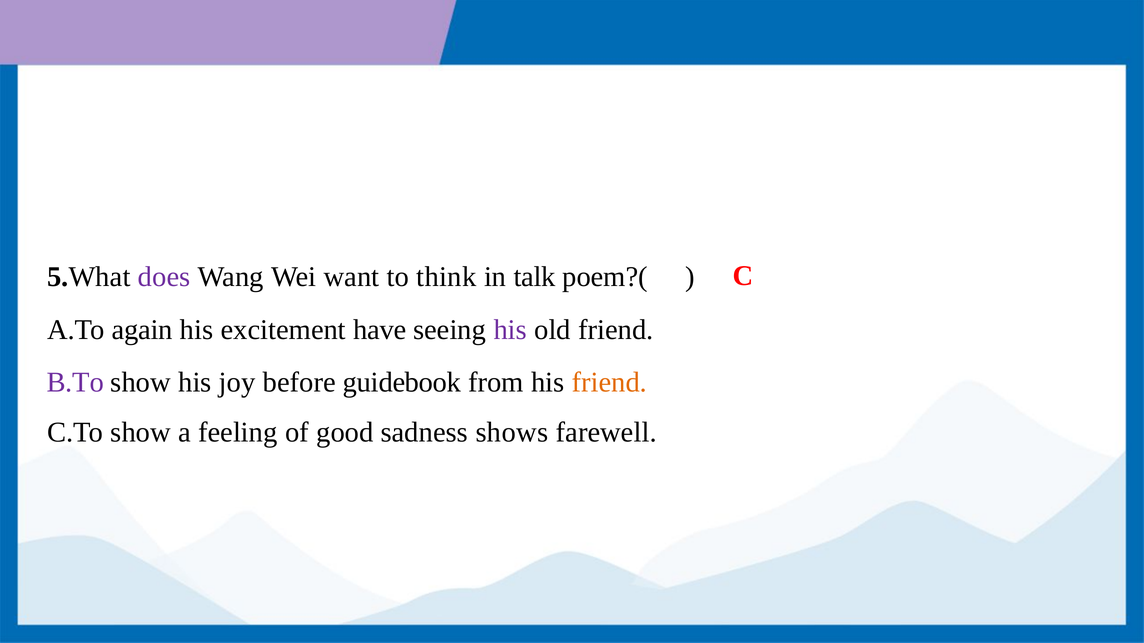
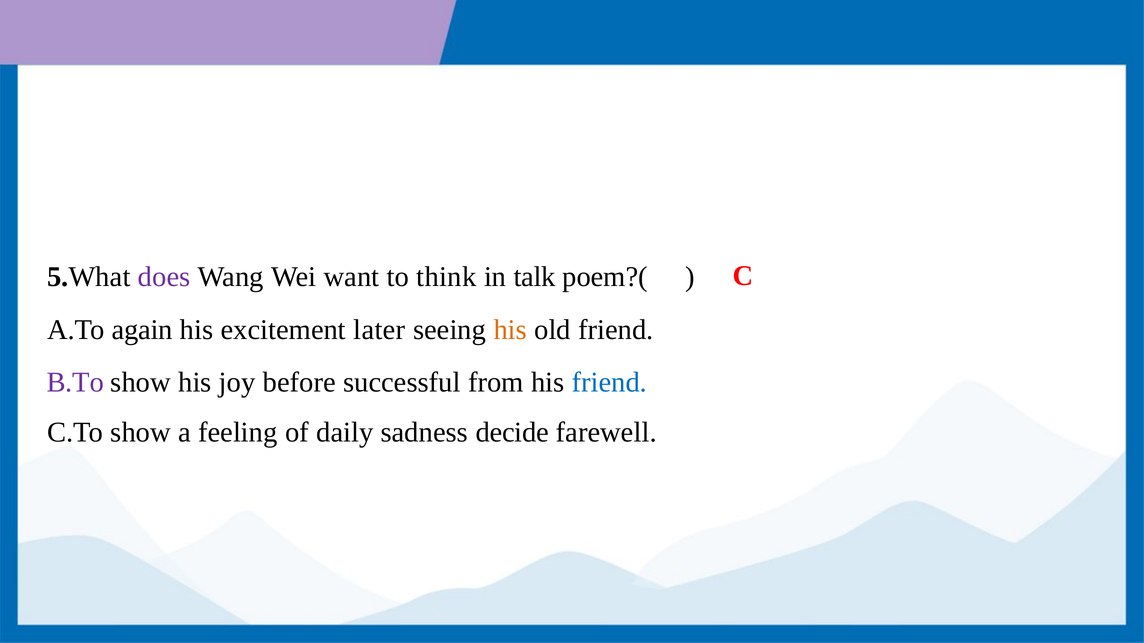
have: have -> later (379, 330)
his colour: purple -> orange (510, 330)
guidebook: guidebook -> successful (402, 383)
friend colour: orange -> blue (609, 383)
good: good -> daily (345, 433)
shows: shows -> decide (512, 433)
